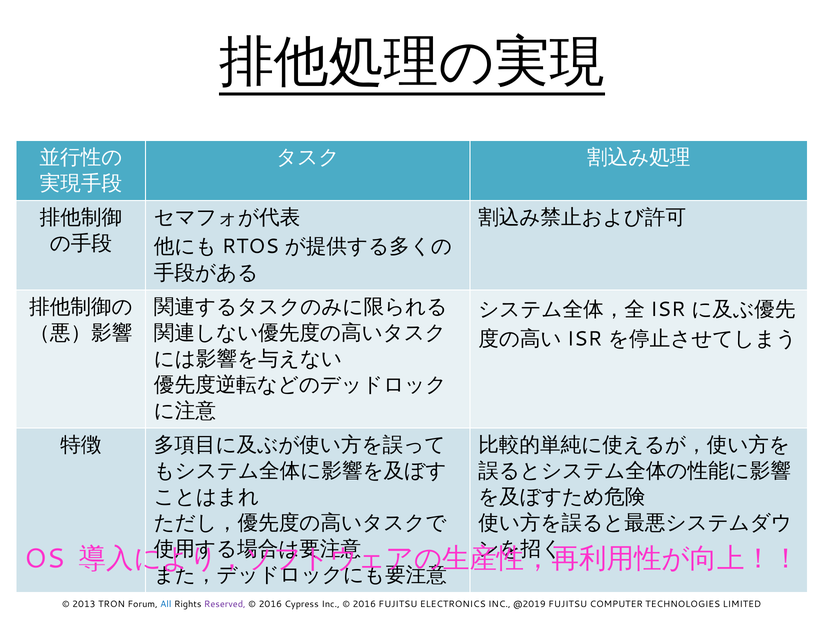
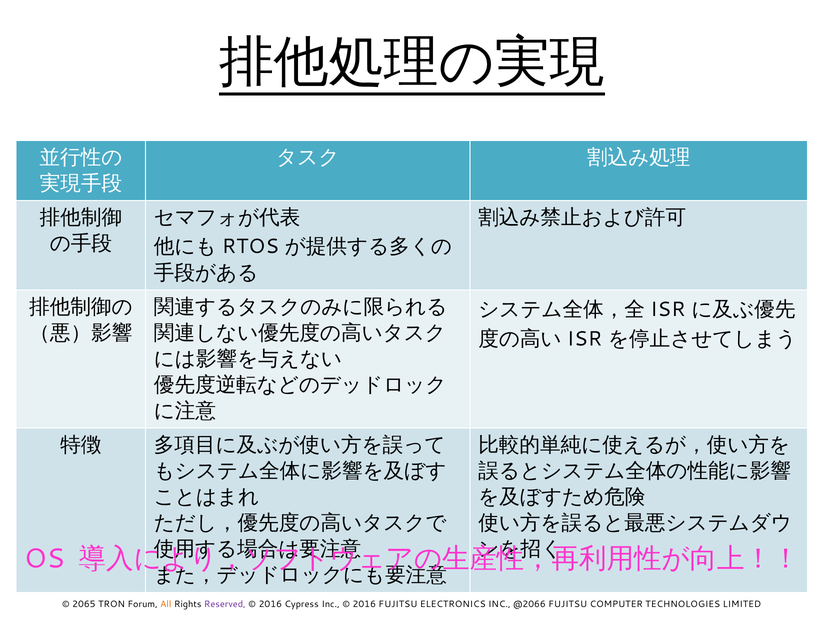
2013: 2013 -> 2065 (84, 604)
All colour: blue -> orange (166, 604)
@2019: @2019 -> @2066 (529, 604)
